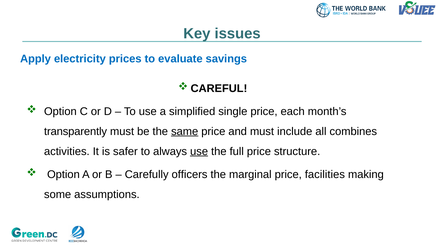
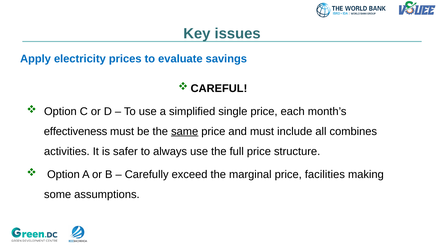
transparently: transparently -> effectiveness (76, 131)
use underline: present -> none (199, 151)
officers: officers -> exceed (190, 174)
